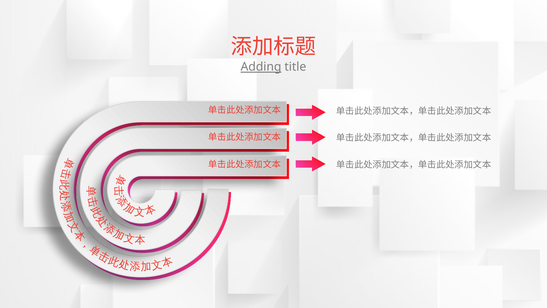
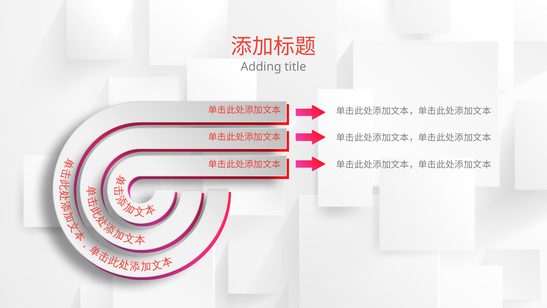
Adding underline: present -> none (261, 67)
